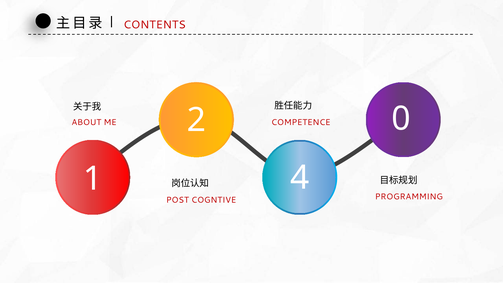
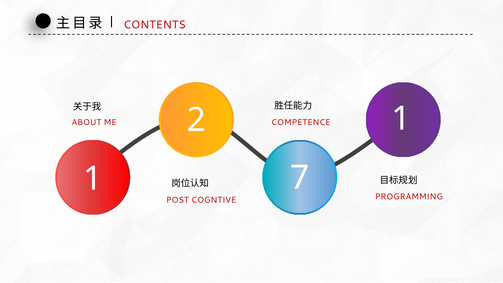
2 0: 0 -> 1 (401, 119)
4: 4 -> 7 (300, 178)
